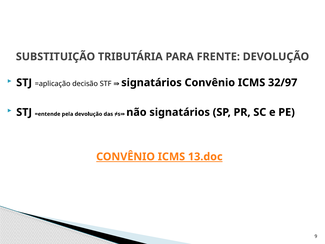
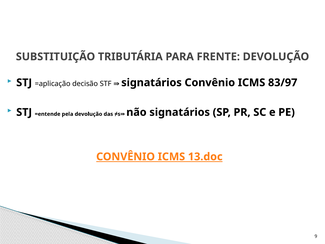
32/97: 32/97 -> 83/97 (283, 83)
